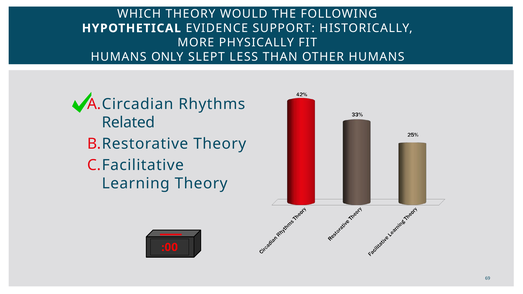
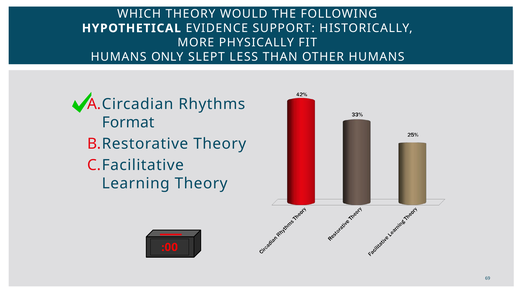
Related: Related -> Format (128, 123)
